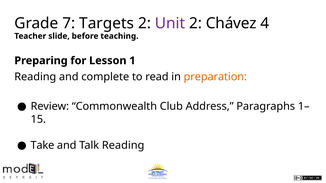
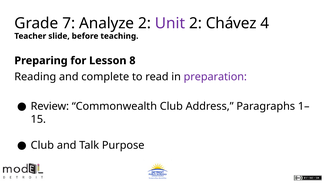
Targets: Targets -> Analyze (107, 23)
1: 1 -> 8 (132, 61)
preparation colour: orange -> purple (215, 77)
Take: Take -> Club (42, 146)
Talk Reading: Reading -> Purpose (123, 146)
